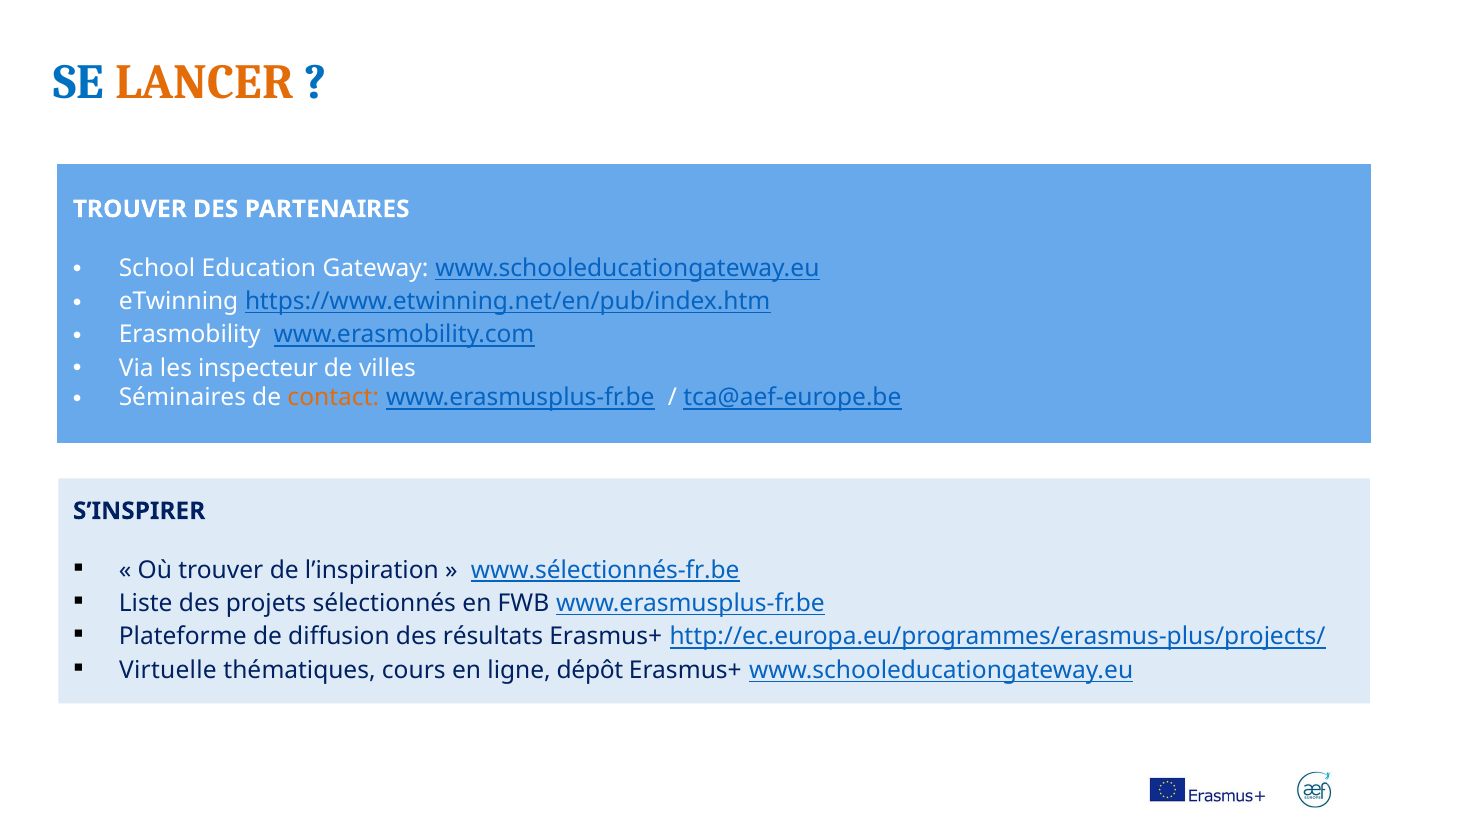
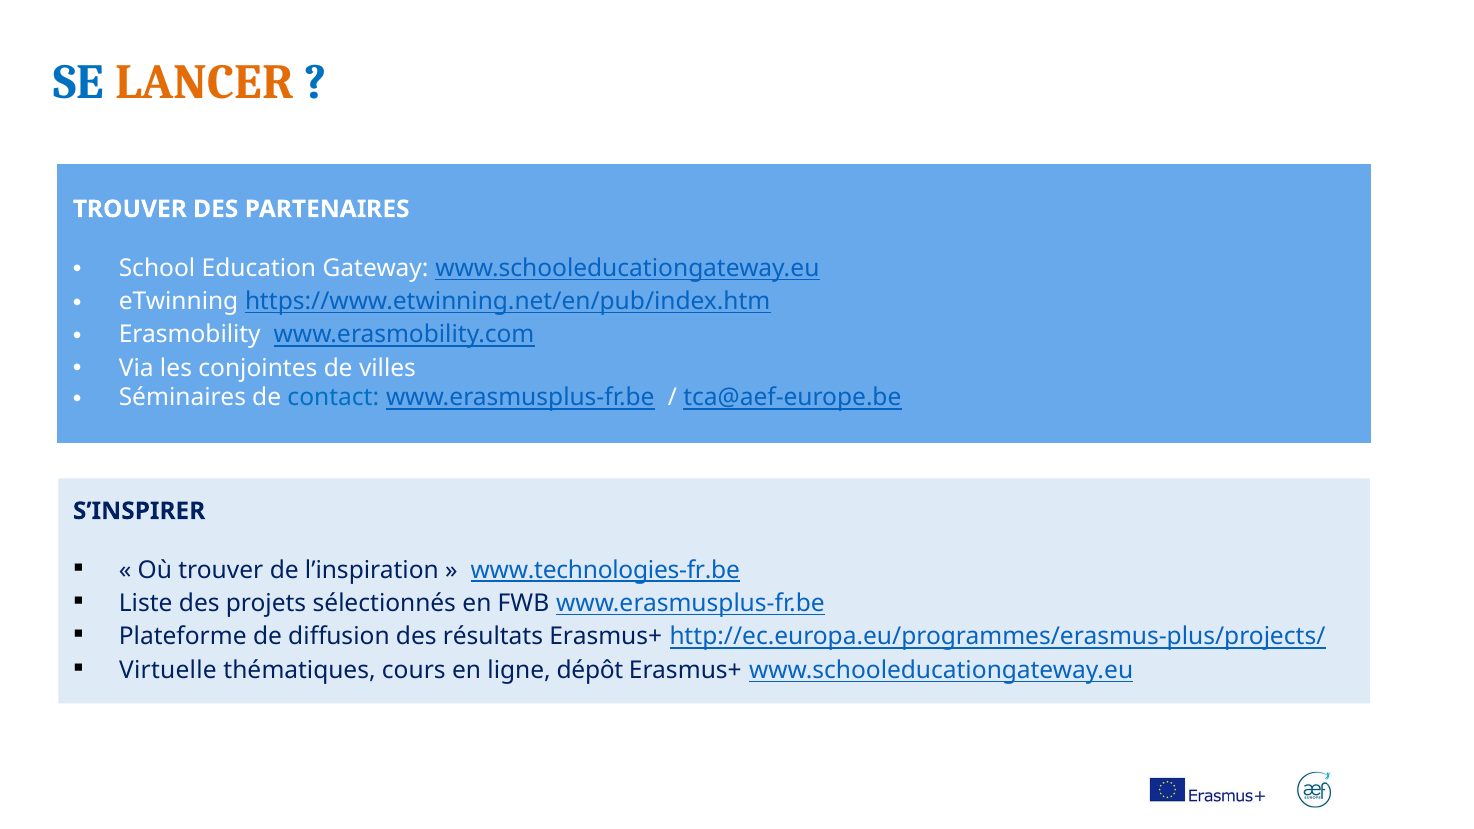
inspecteur: inspecteur -> conjointes (258, 368)
contact colour: orange -> blue (333, 398)
www.sélectionnés-fr.be: www.sélectionnés-fr.be -> www.technologies-fr.be (605, 570)
